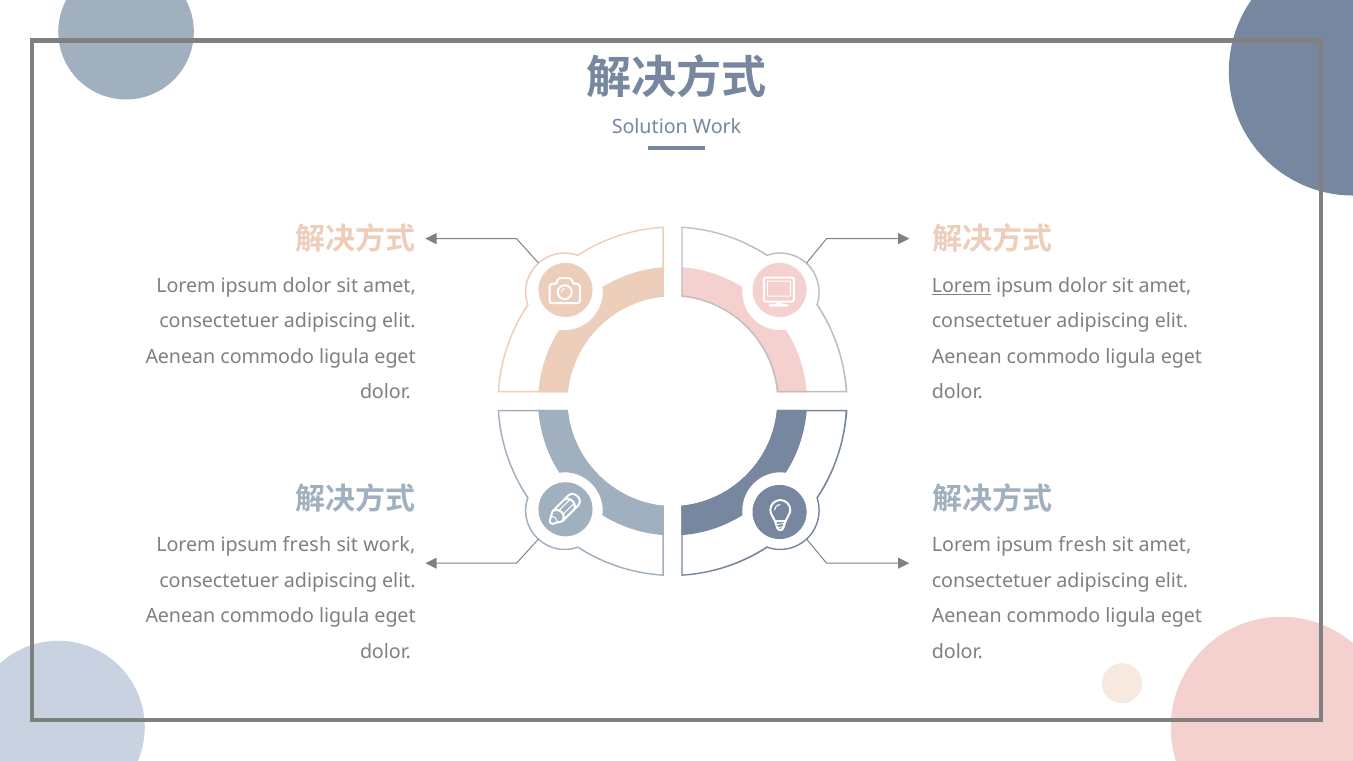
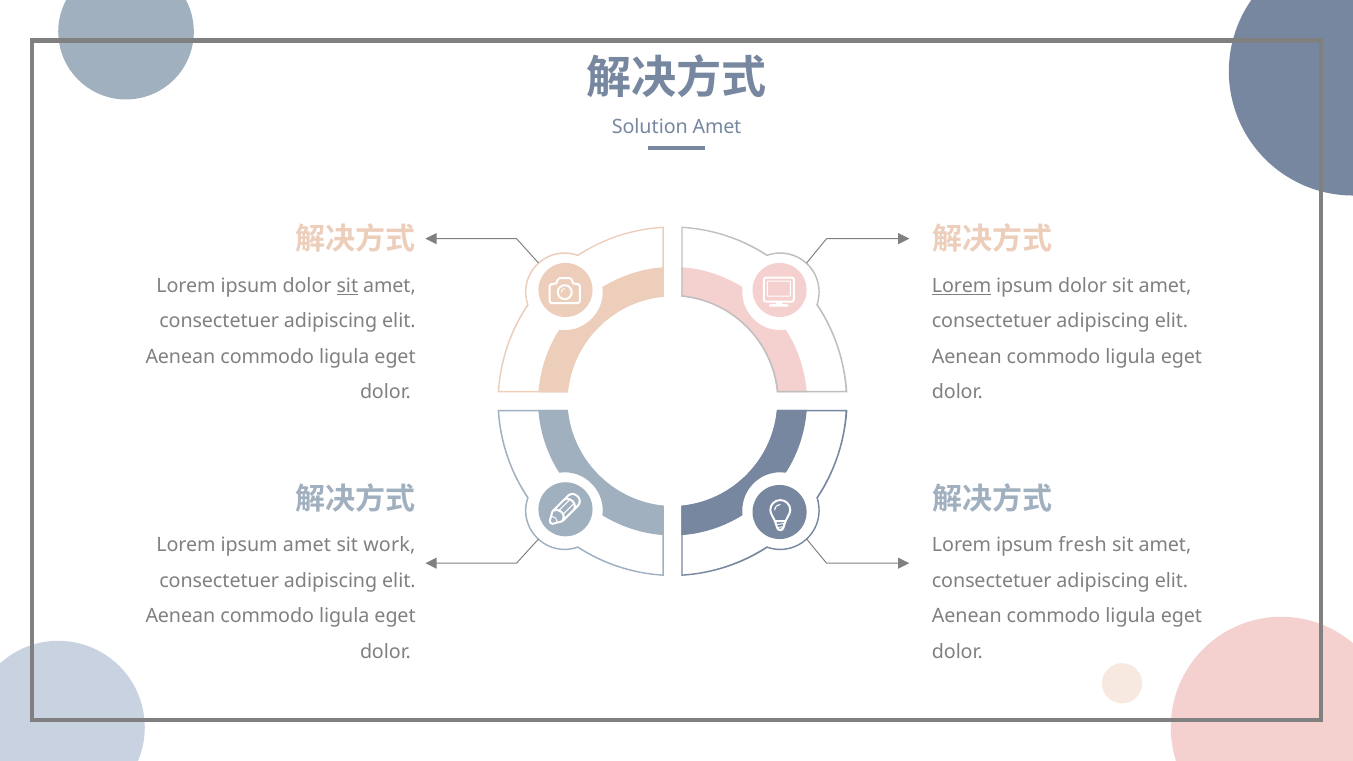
Solution Work: Work -> Amet (717, 127)
sit underline: none -> present (347, 286)
fresh: fresh -> amet (307, 545)
